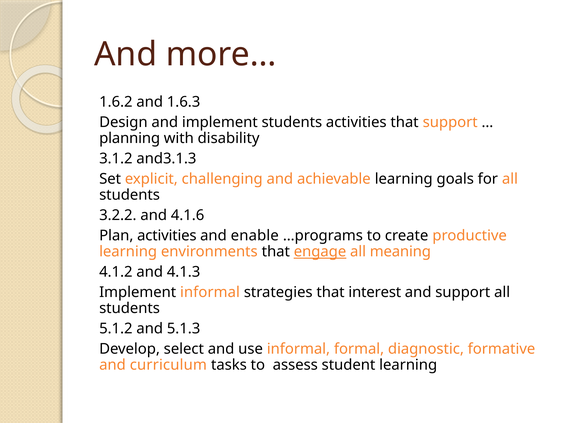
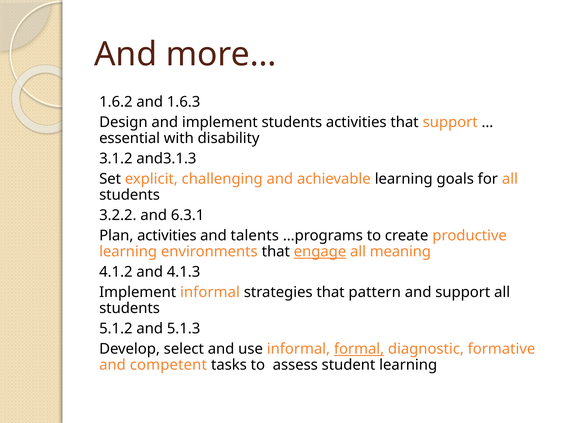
planning: planning -> essential (130, 138)
4.1.6: 4.1.6 -> 6.3.1 (188, 215)
enable: enable -> talents (255, 236)
interest: interest -> pattern (375, 292)
formal underline: none -> present (359, 349)
curriculum: curriculum -> competent (168, 365)
